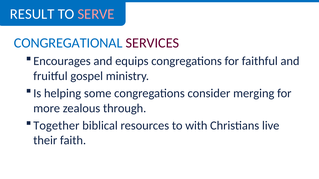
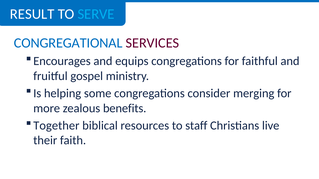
SERVE colour: pink -> light blue (96, 14)
through: through -> benefits (125, 108)
with: with -> staff (196, 126)
